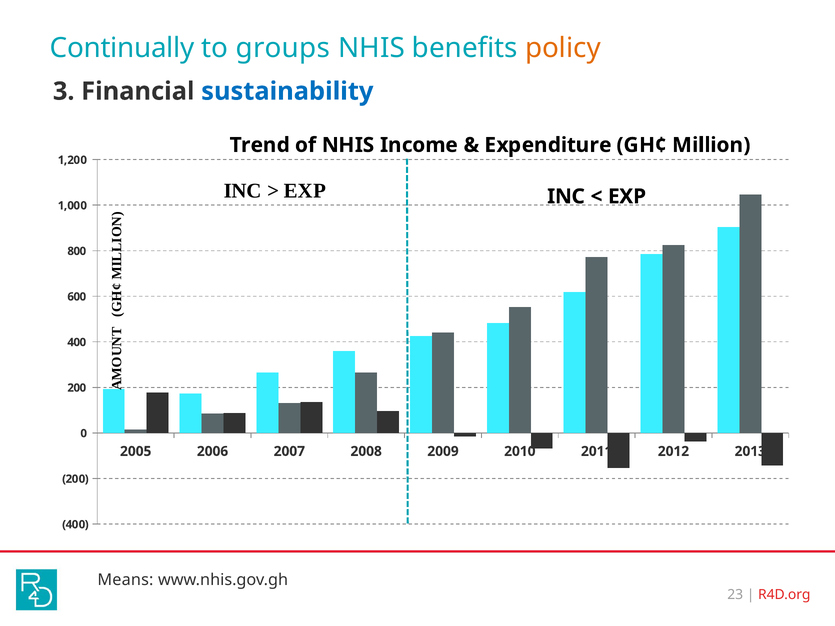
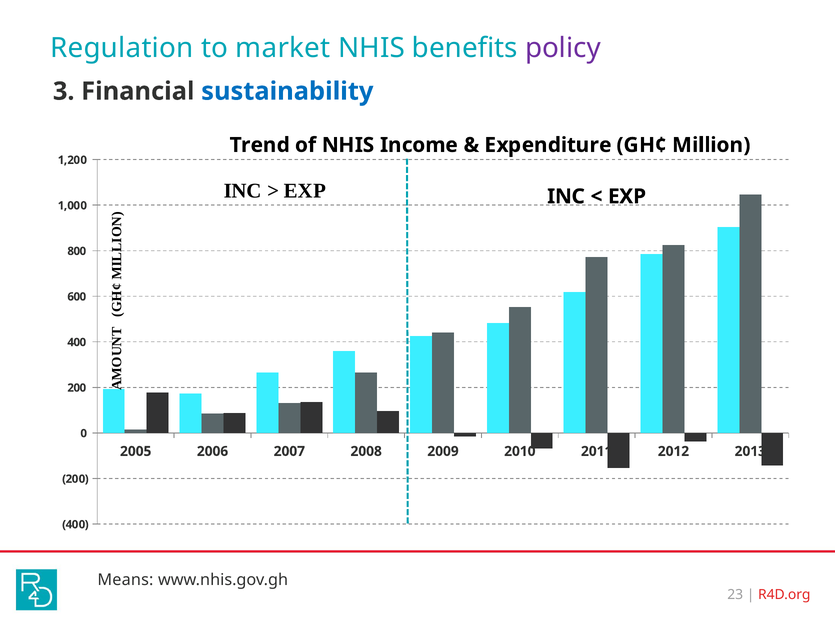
Continually: Continually -> Regulation (122, 48)
groups: groups -> market (283, 48)
policy colour: orange -> purple (563, 48)
